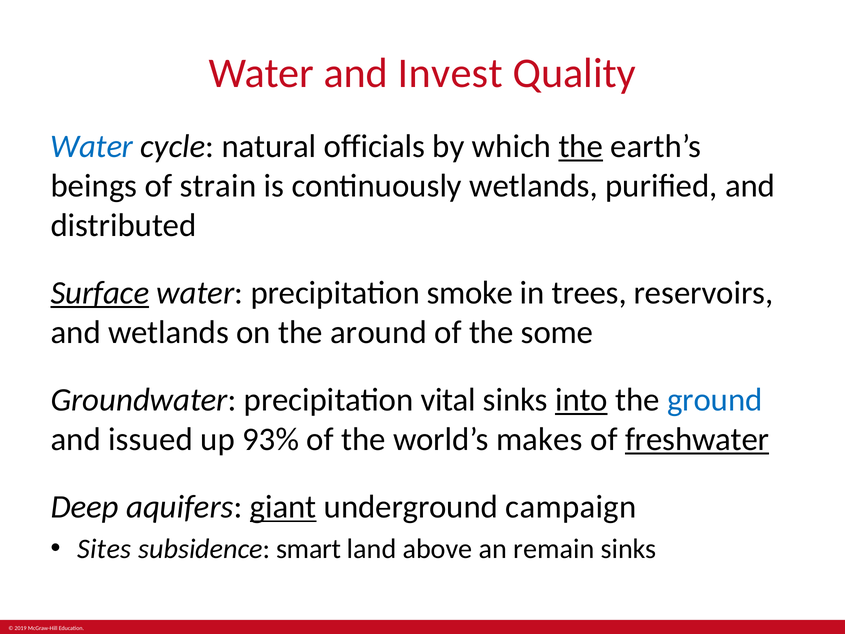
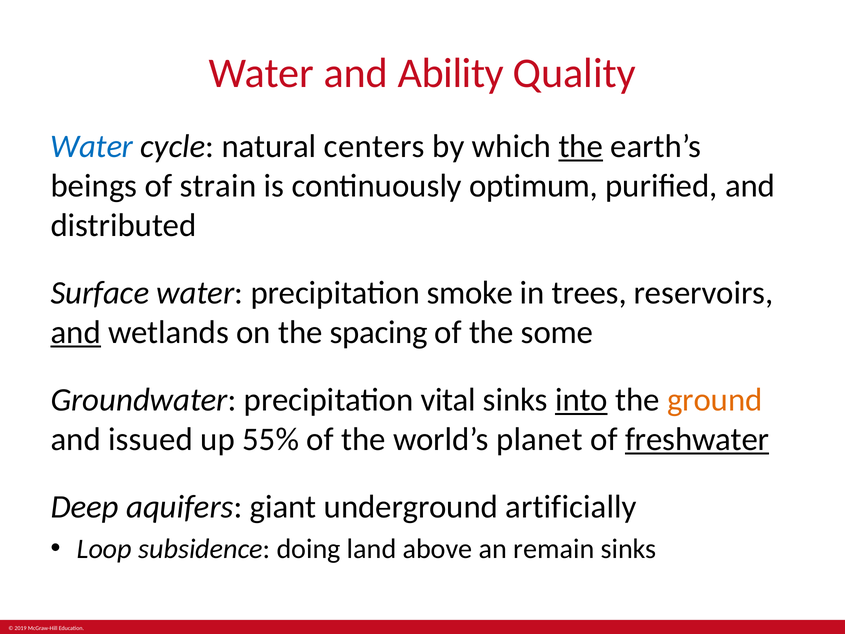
Invest: Invest -> Ability (451, 73)
officials: officials -> centers (374, 146)
continuously wetlands: wetlands -> optimum (534, 186)
Surface underline: present -> none (100, 293)
and underline: none -> present (76, 332)
around: around -> spacing (379, 332)
ground colour: blue -> orange (715, 400)
93%: 93% -> 55% (271, 439)
makes: makes -> planet (539, 439)
giant underline: present -> none (283, 507)
campaign: campaign -> artificially (571, 507)
Sites: Sites -> Loop (104, 549)
smart: smart -> doing (309, 549)
